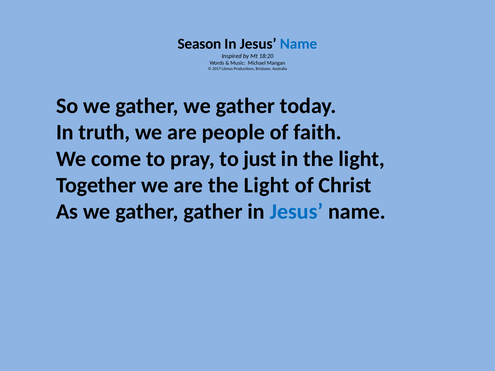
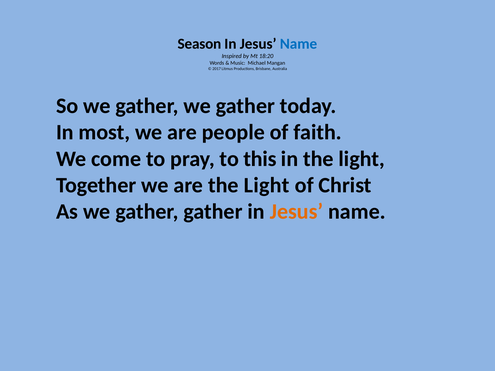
truth: truth -> most (104, 132)
just: just -> this (260, 159)
Jesus colour: blue -> orange (296, 212)
